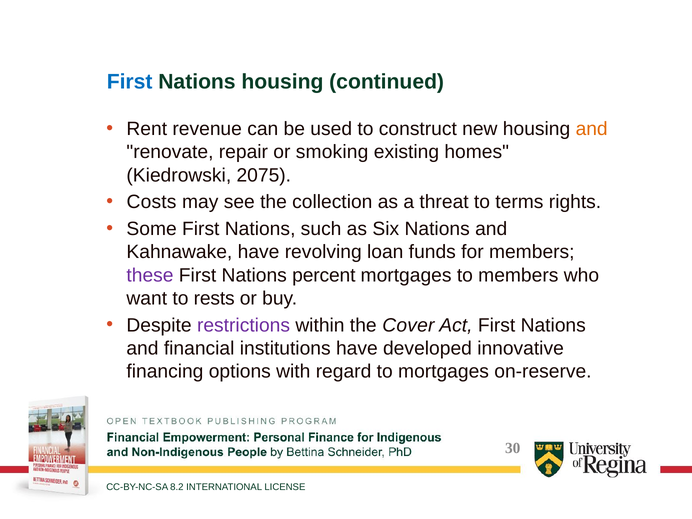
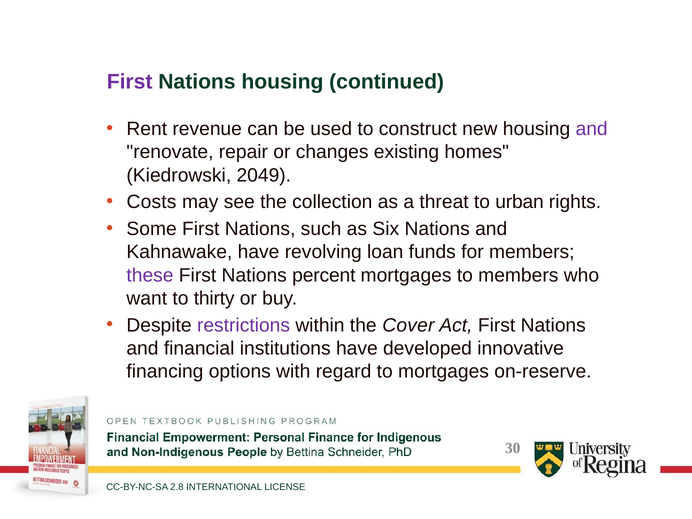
First colour: blue -> purple (130, 82)
and colour: orange -> purple (592, 129)
smoking: smoking -> changes (332, 152)
2075: 2075 -> 2049 (264, 175)
terms: terms -> urban (519, 202)
rests: rests -> thirty (214, 298)
8.2: 8.2 -> 2.8 (177, 487)
